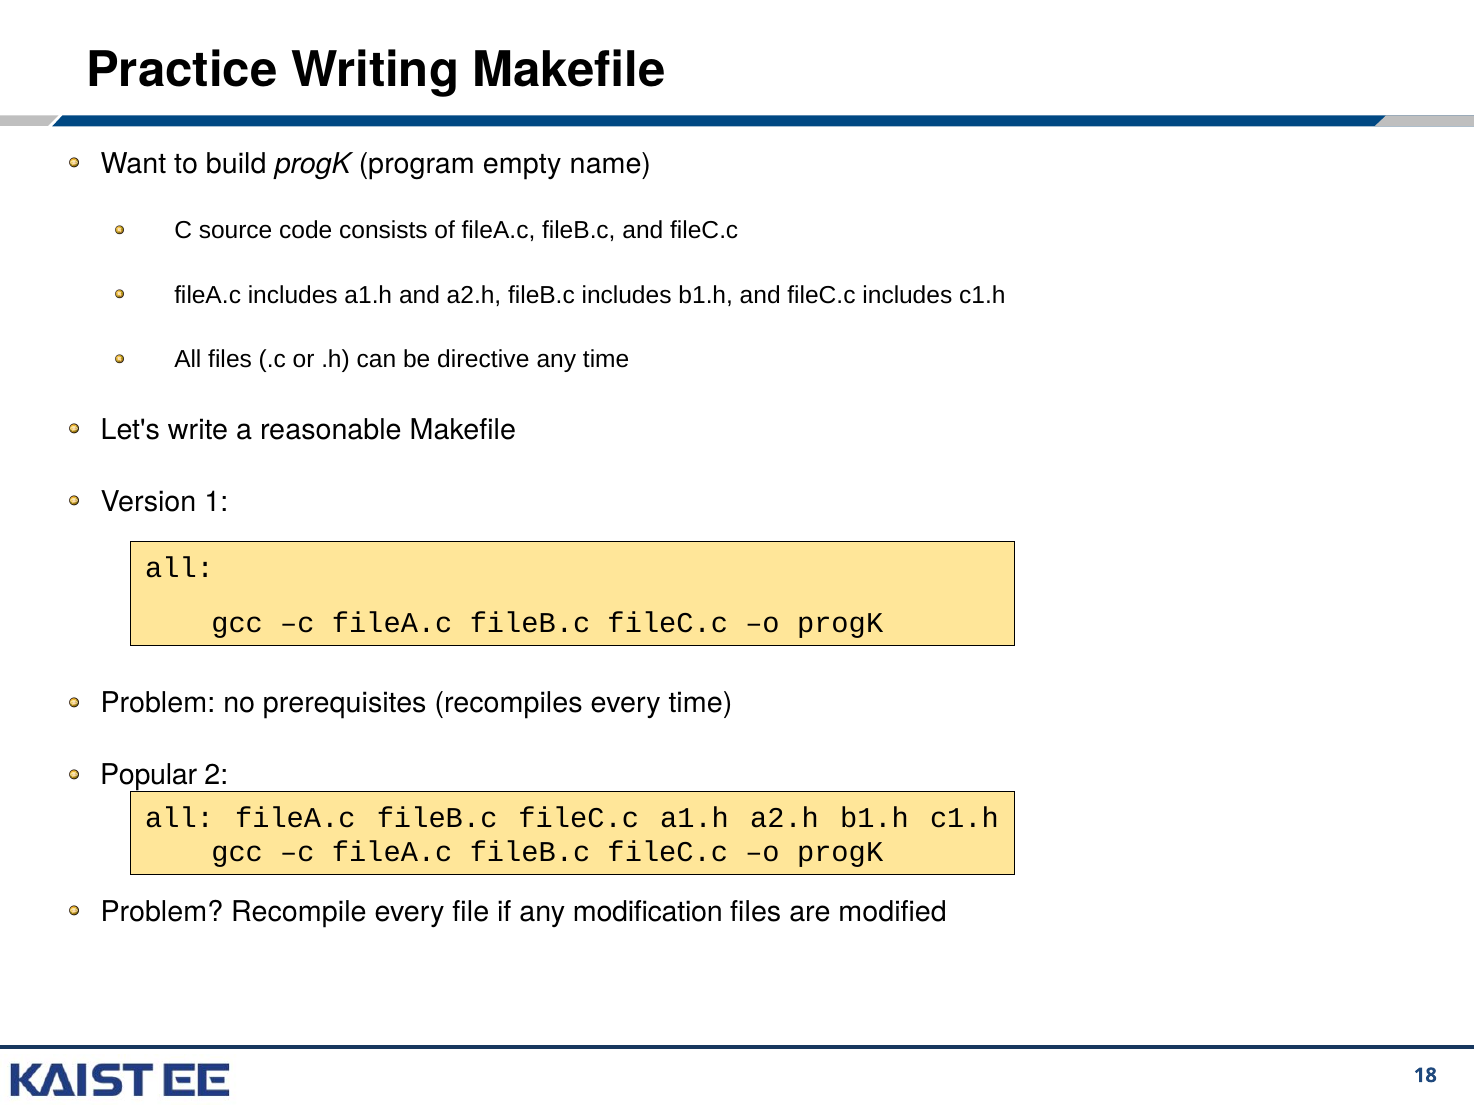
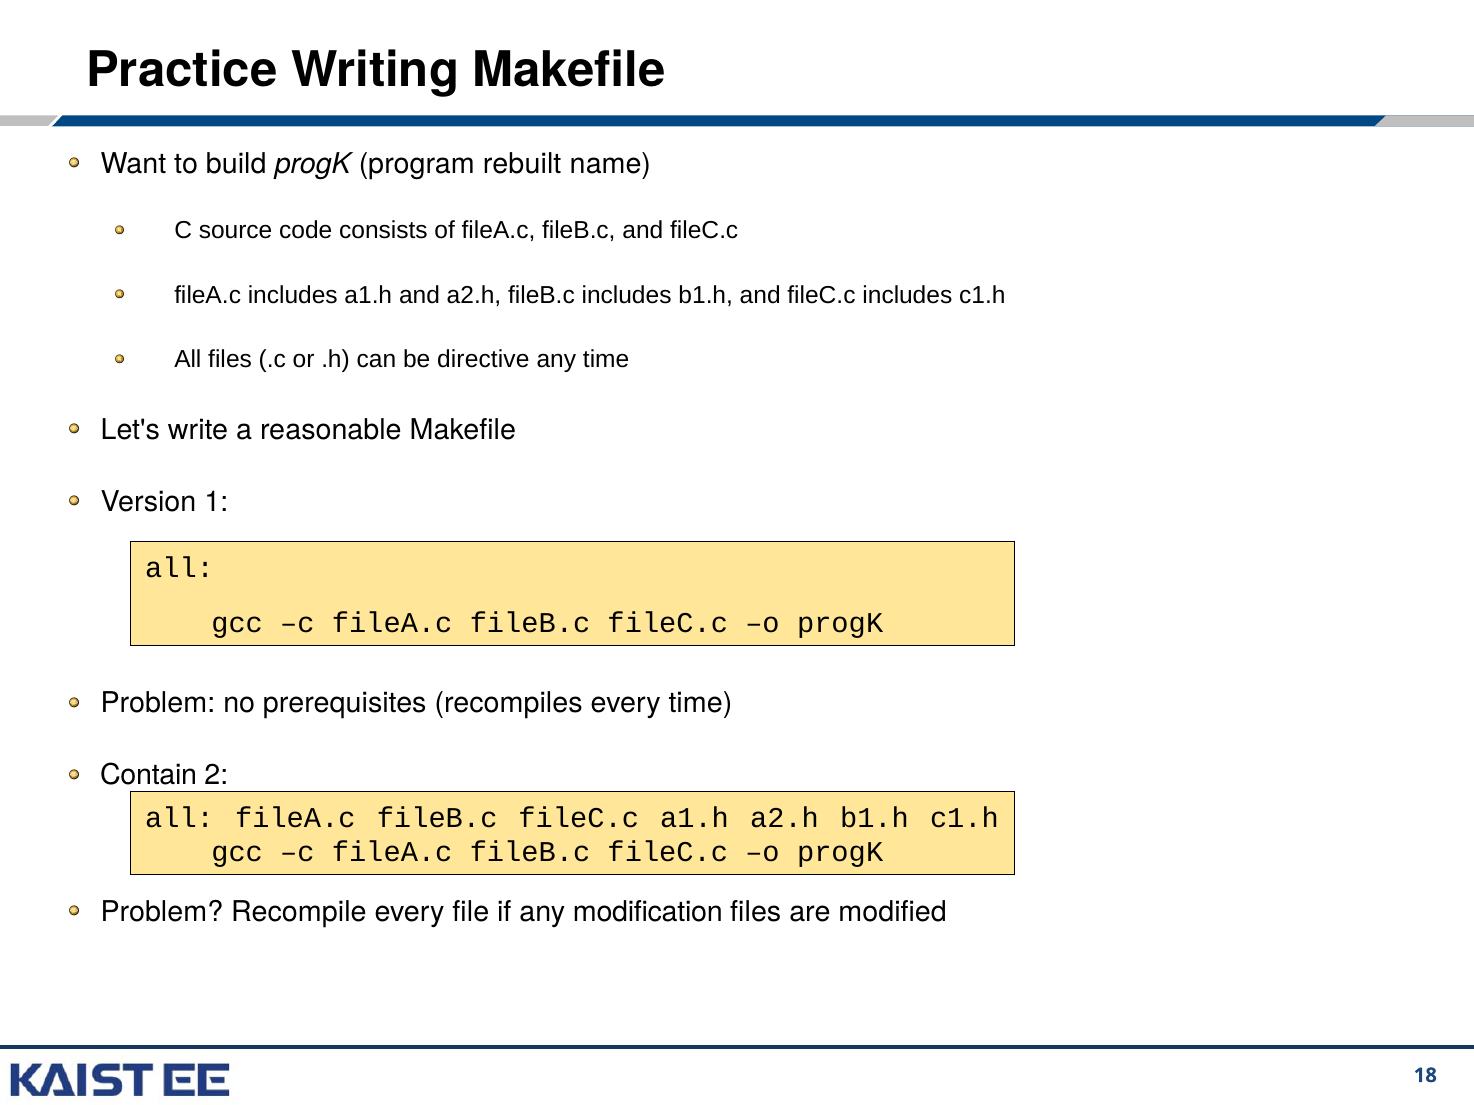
empty: empty -> rebuilt (522, 164)
Popular: Popular -> Contain (149, 776)
